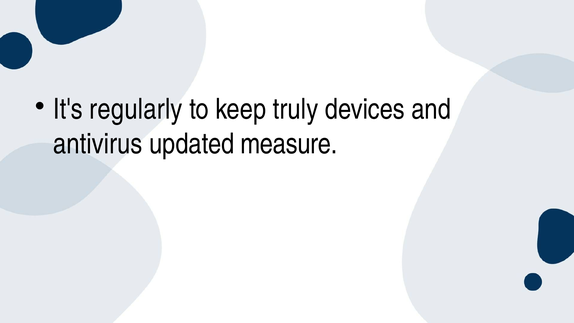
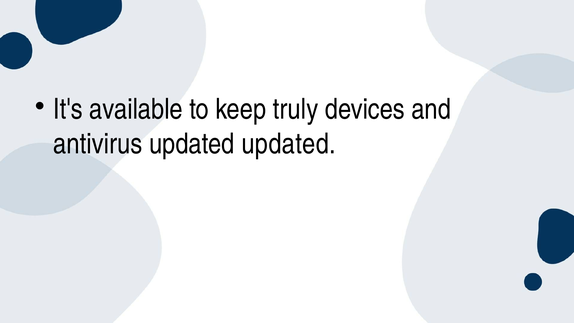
regularly: regularly -> available (136, 109)
updated measure: measure -> updated (289, 144)
